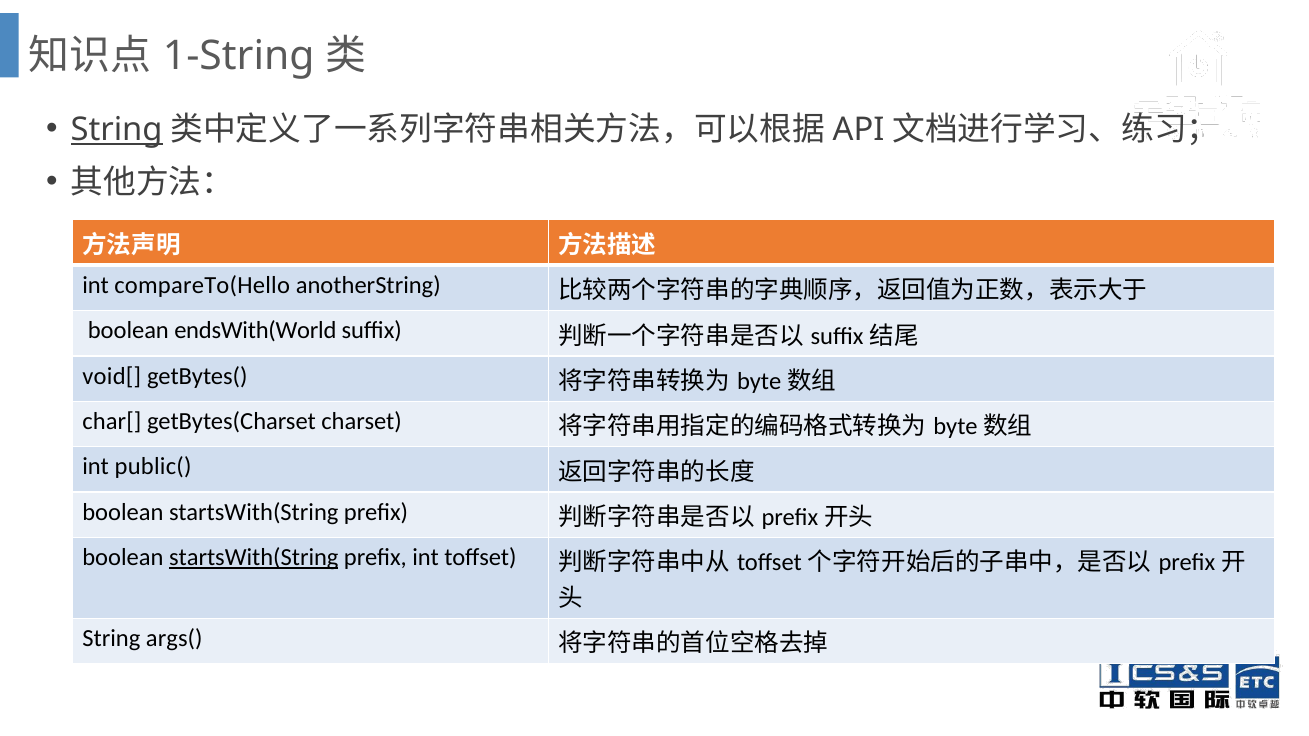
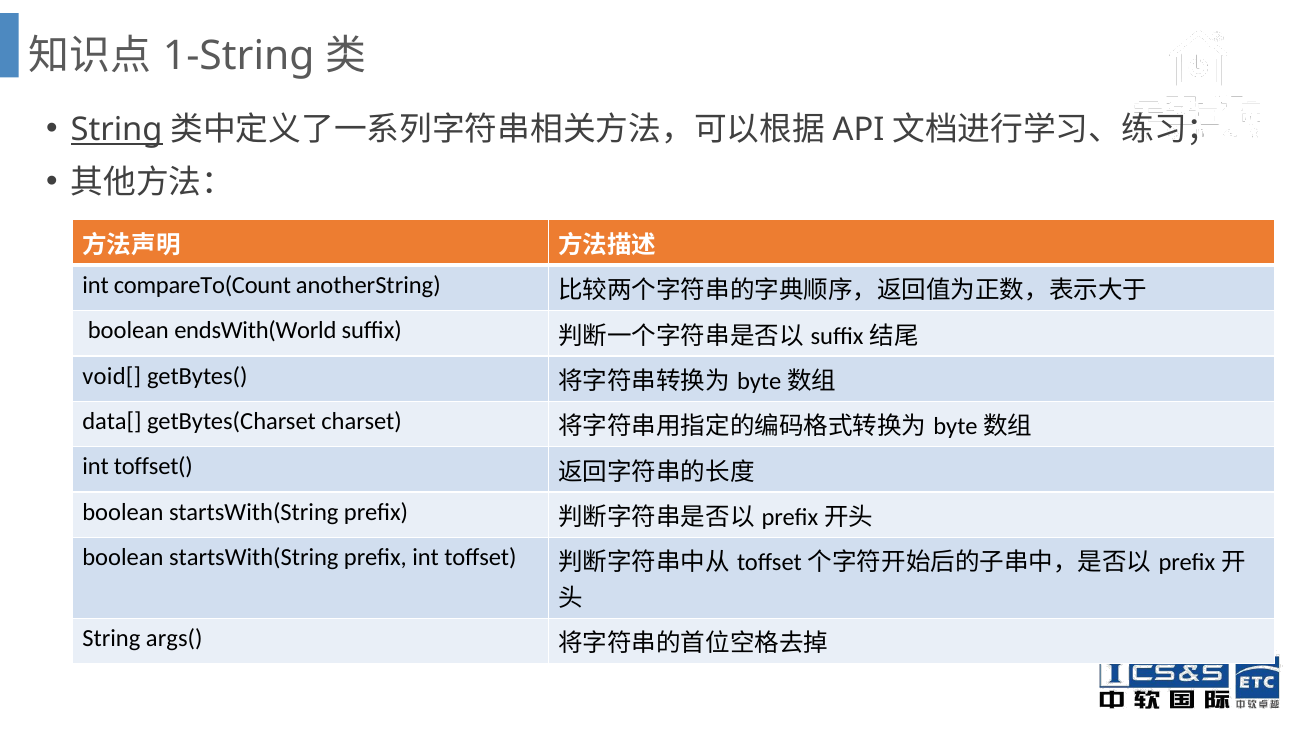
compareTo(Hello: compareTo(Hello -> compareTo(Count (202, 286)
char[: char[ -> data[ (112, 422)
public(: public( -> toffset( (153, 467)
startsWith(String underline: present -> none (254, 558)
